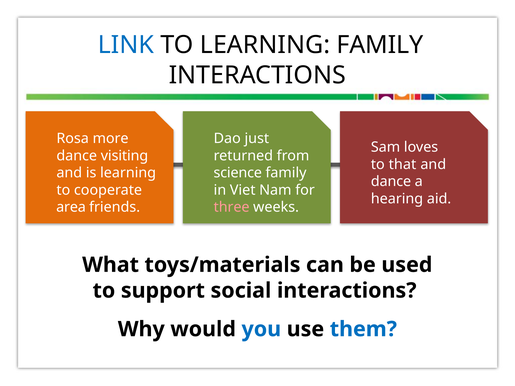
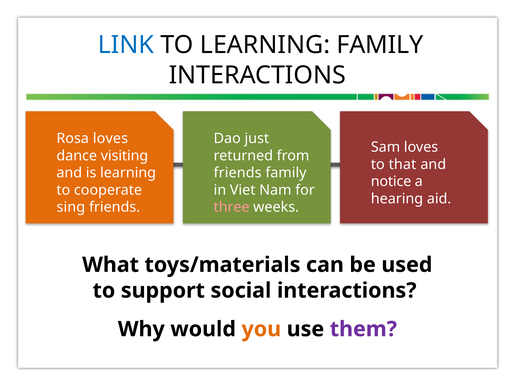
Rosa more: more -> loves (110, 139)
science: science -> friends (238, 173)
dance: dance -> notice (391, 182)
area: area -> sing (71, 207)
you colour: blue -> orange (261, 329)
them colour: blue -> purple (363, 329)
